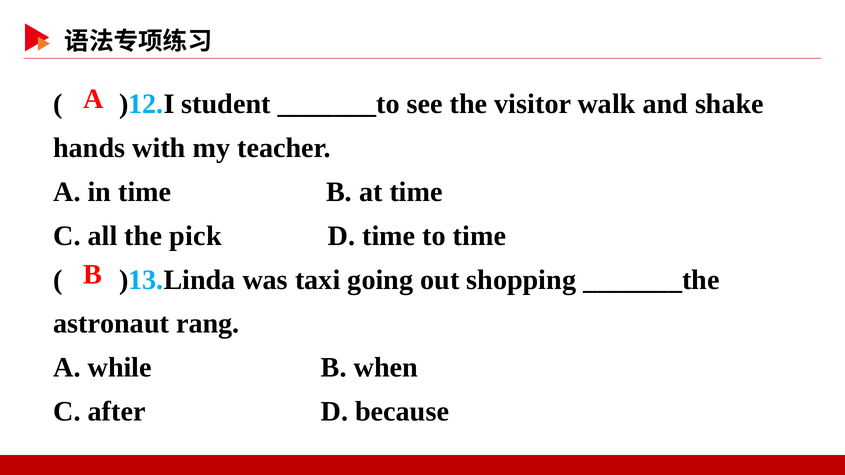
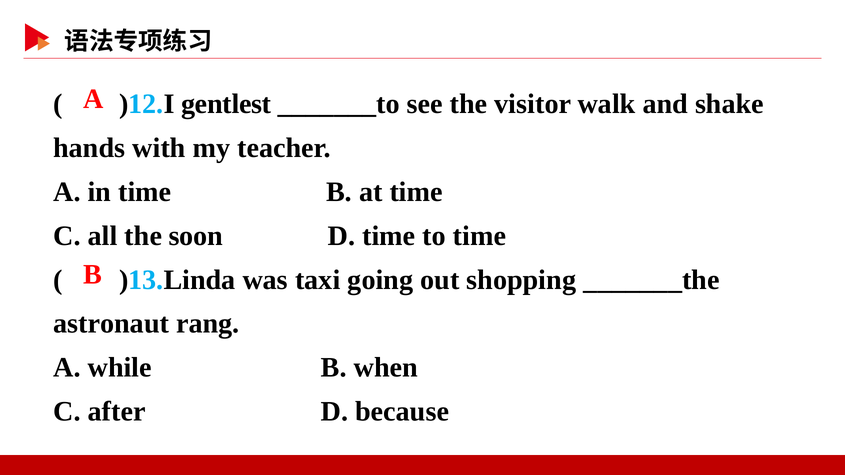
student: student -> gentlest (226, 104)
pick: pick -> soon (196, 236)
